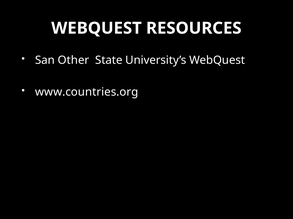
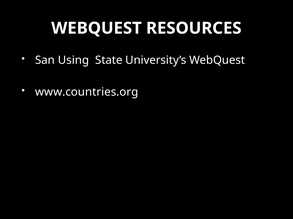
Other: Other -> Using (73, 60)
